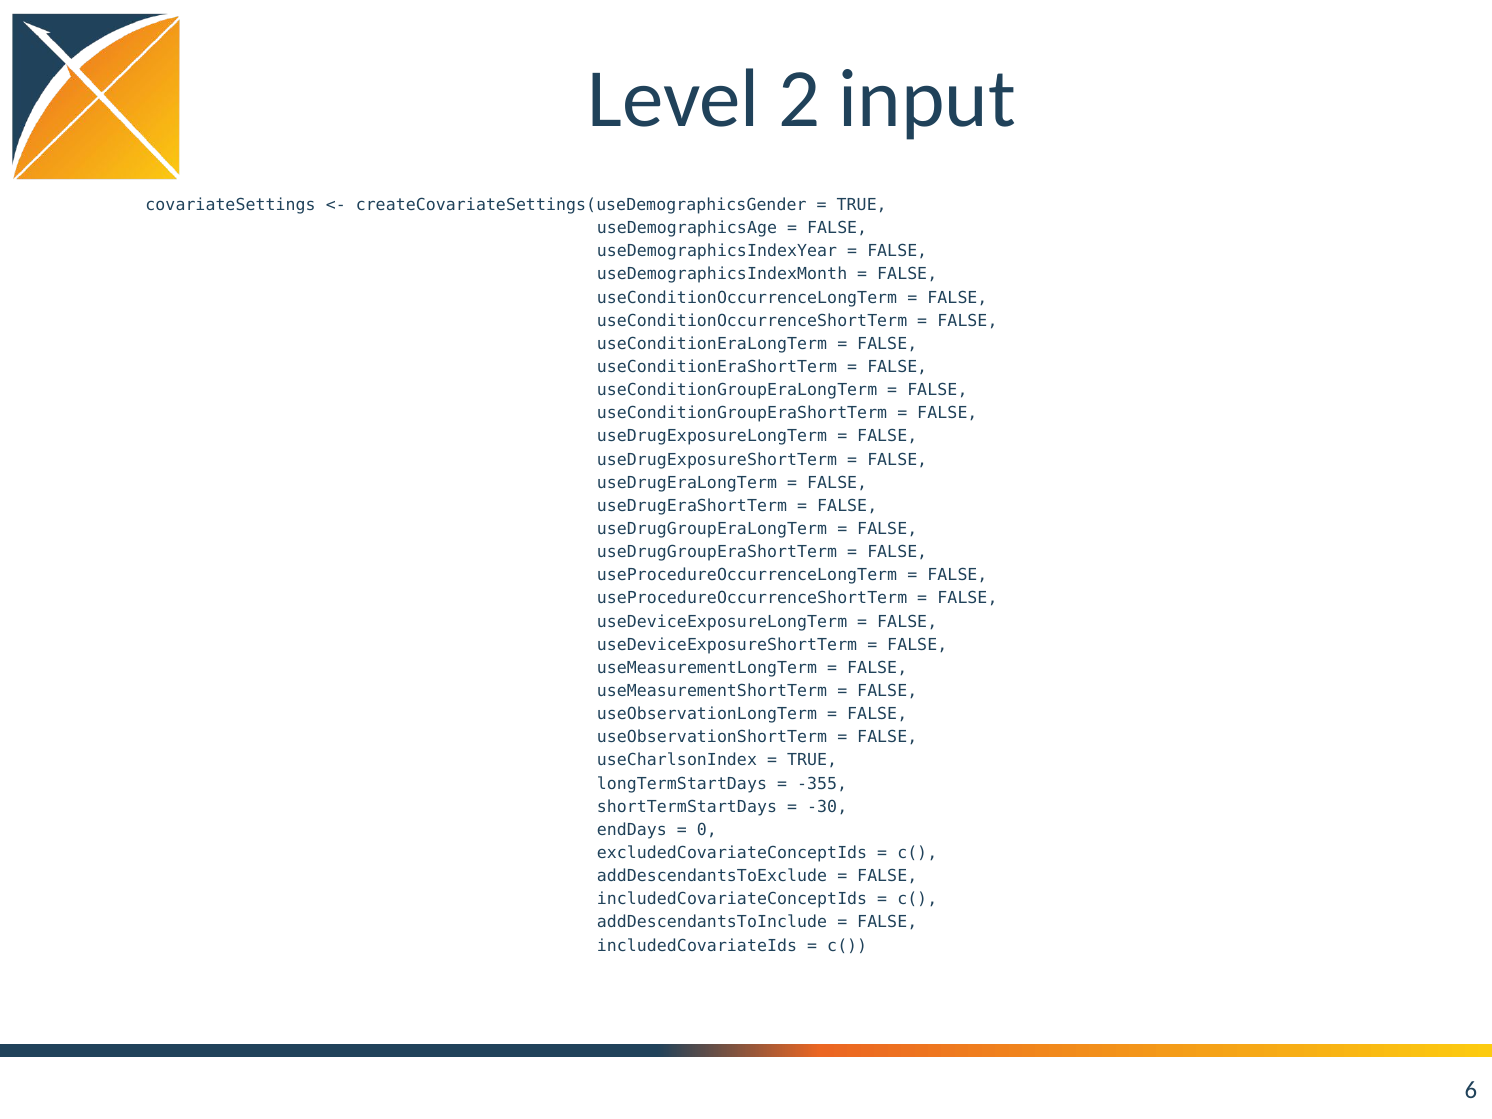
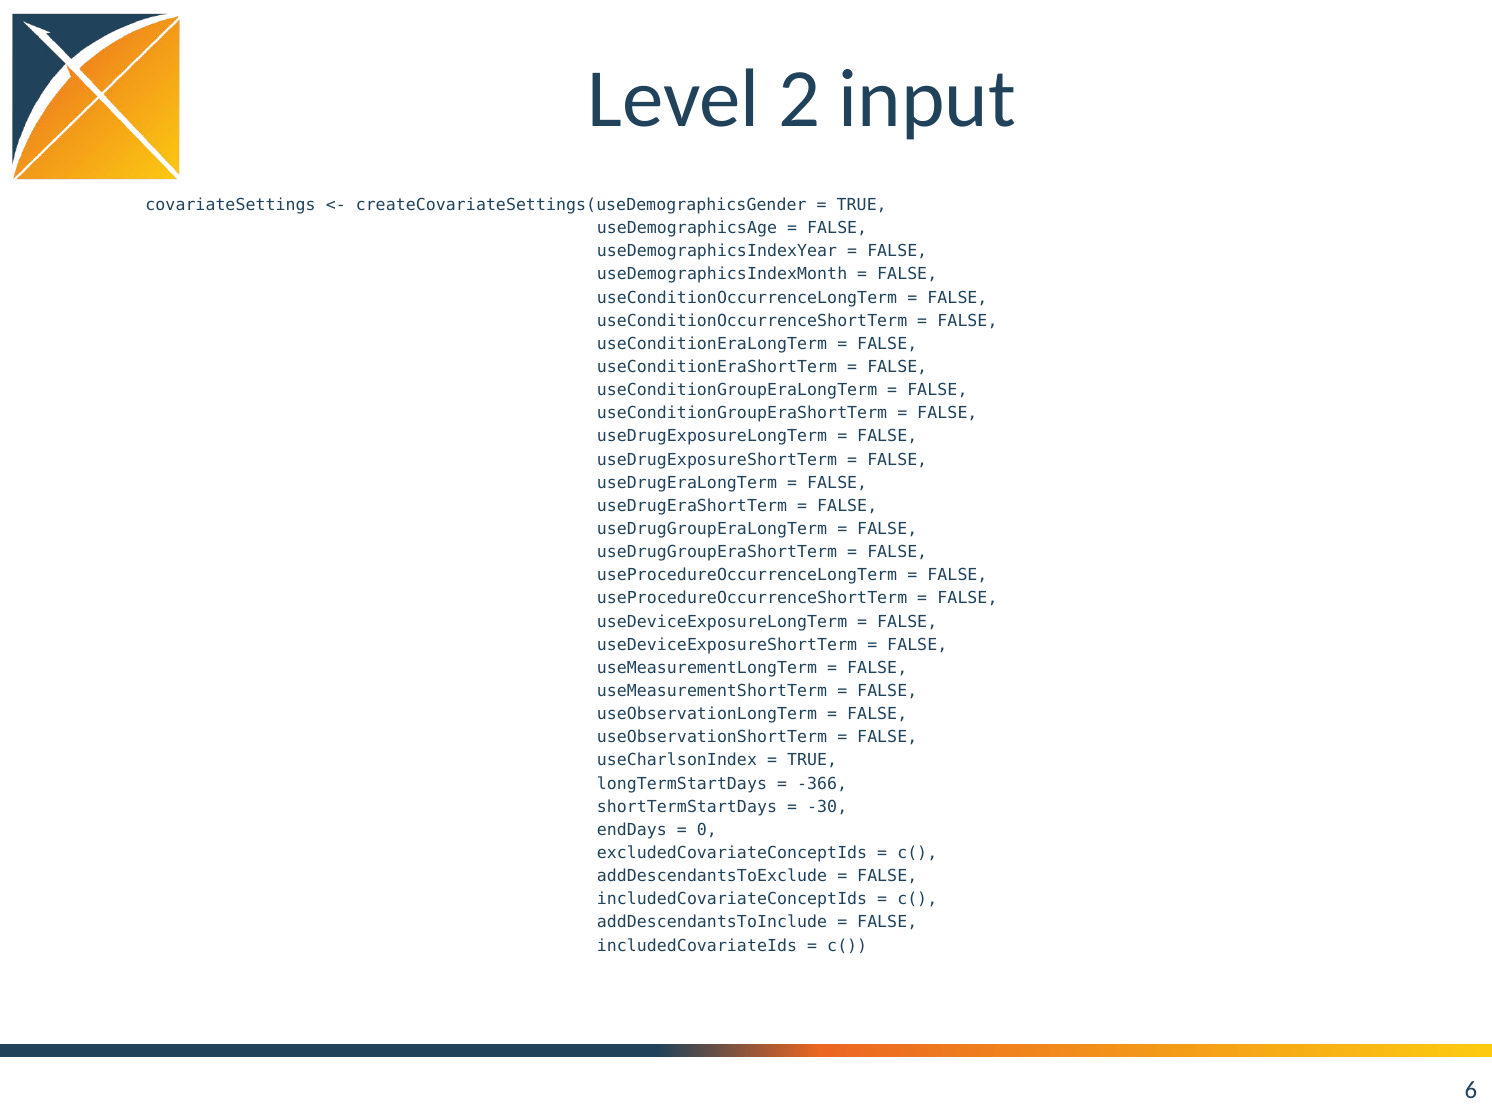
-355: -355 -> -366 (822, 784)
